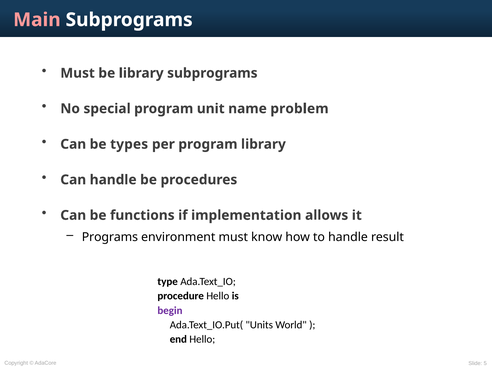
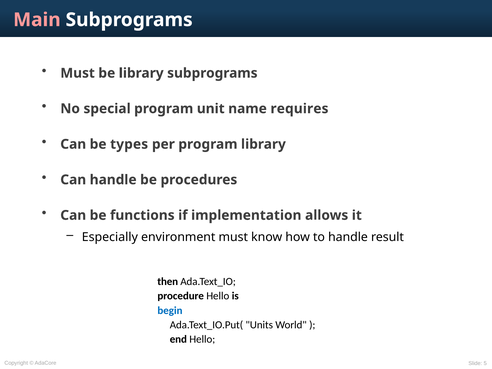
problem: problem -> requires (299, 109)
Programs: Programs -> Especially (110, 237)
type: type -> then (168, 282)
begin colour: purple -> blue (170, 310)
